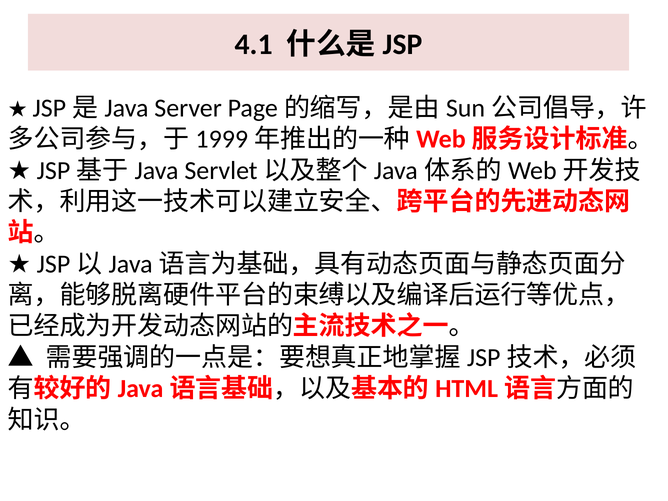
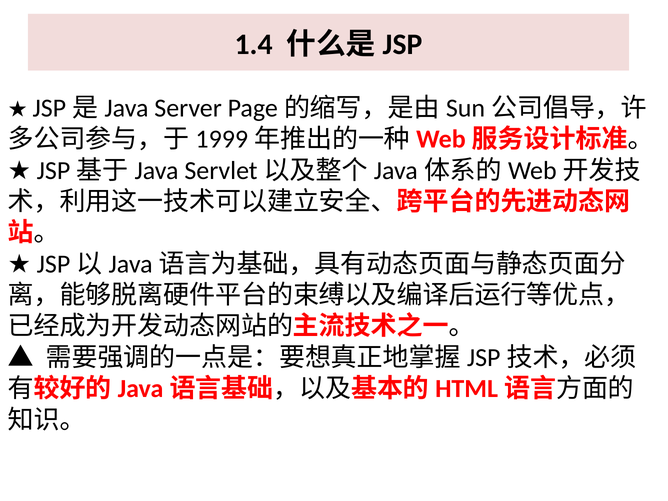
4.1: 4.1 -> 1.4 (254, 44)
